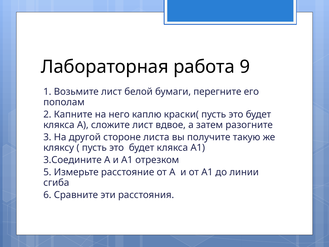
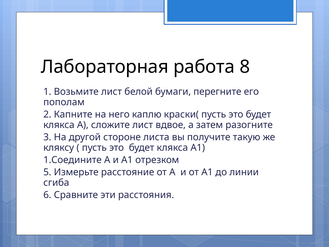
9: 9 -> 8 (245, 67)
3.Соедините: 3.Соедините -> 1.Соедините (73, 160)
